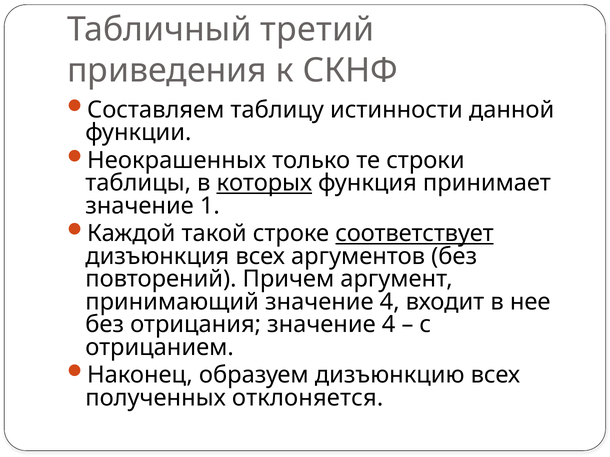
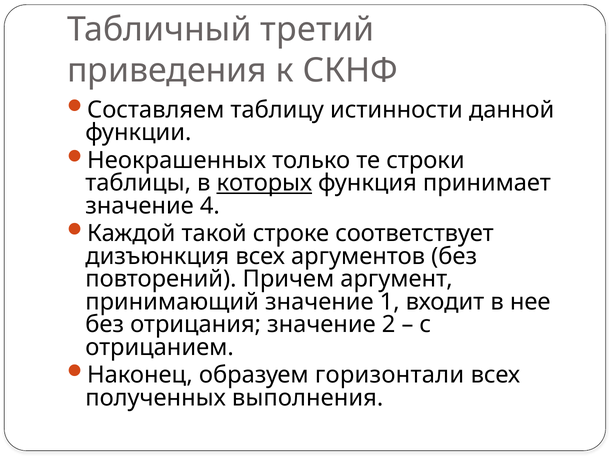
1: 1 -> 4 (210, 206)
соответствует underline: present -> none (415, 234)
принимающий значение 4: 4 -> 1 (390, 302)
отрицания значение 4: 4 -> 2 (389, 325)
дизъюнкцию: дизъюнкцию -> горизонтали (390, 375)
отклоняется: отклоняется -> выполнения (308, 398)
